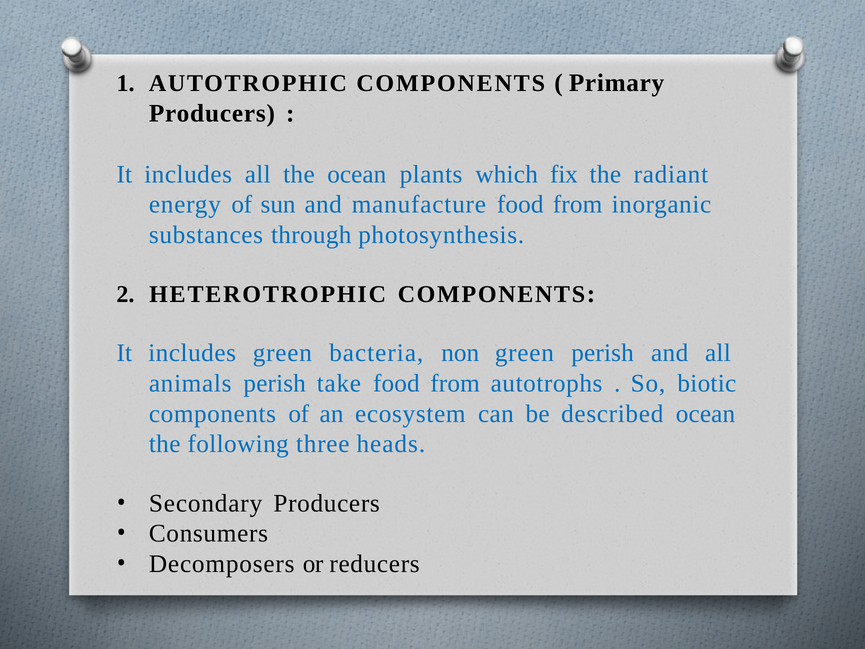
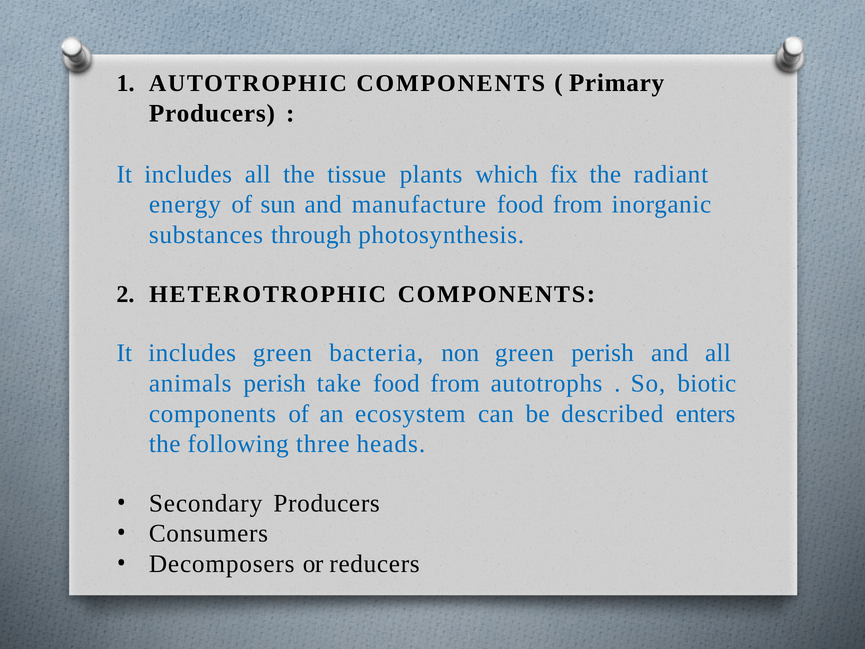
the ocean: ocean -> tissue (357, 174)
described ocean: ocean -> enters (706, 414)
